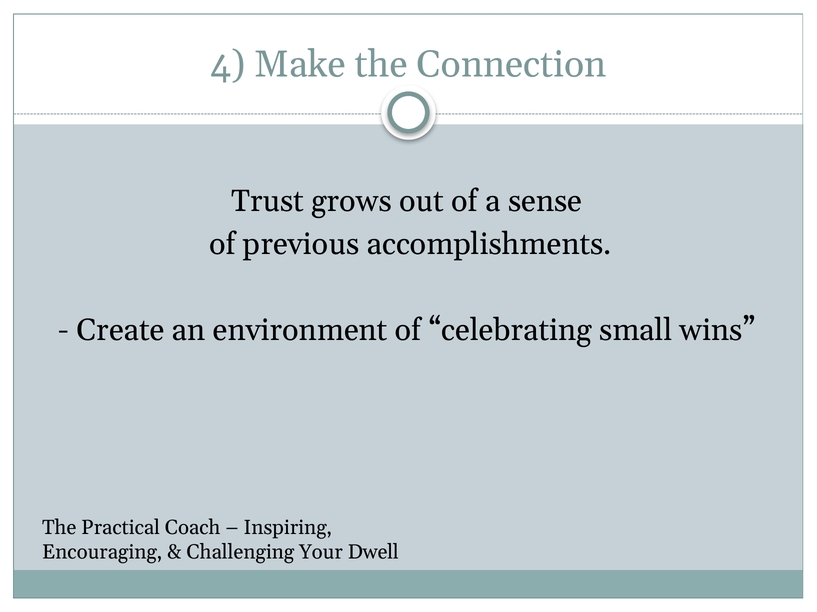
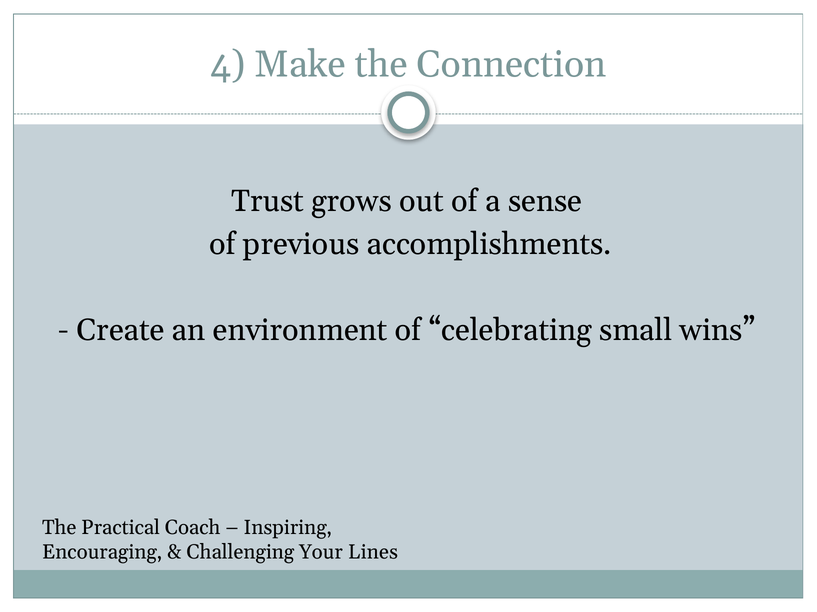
Dwell: Dwell -> Lines (373, 553)
